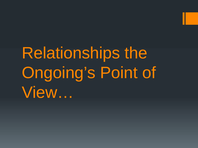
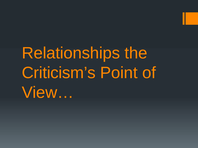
Ongoing’s: Ongoing’s -> Criticism’s (59, 73)
